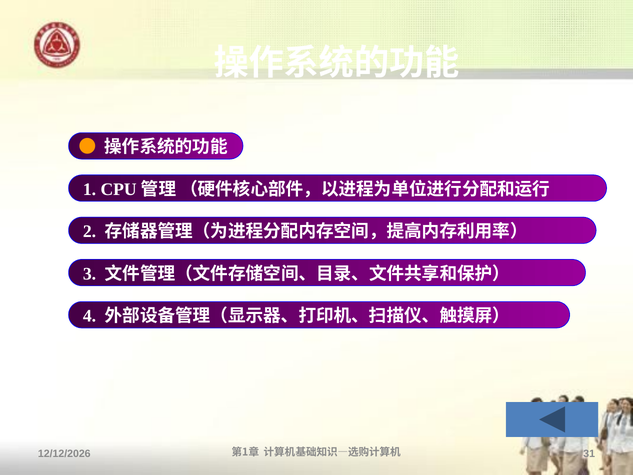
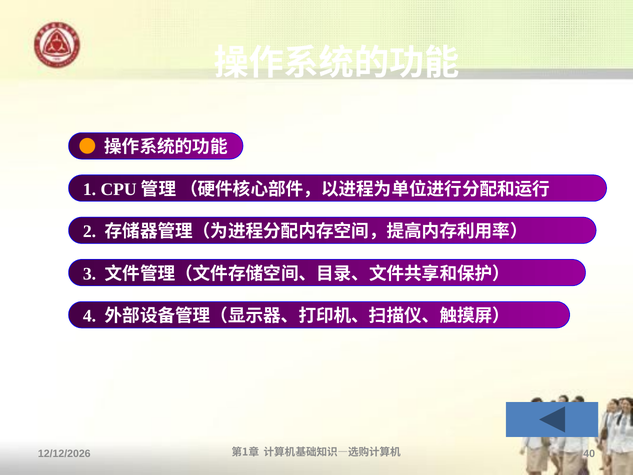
31: 31 -> 40 (589, 453)
